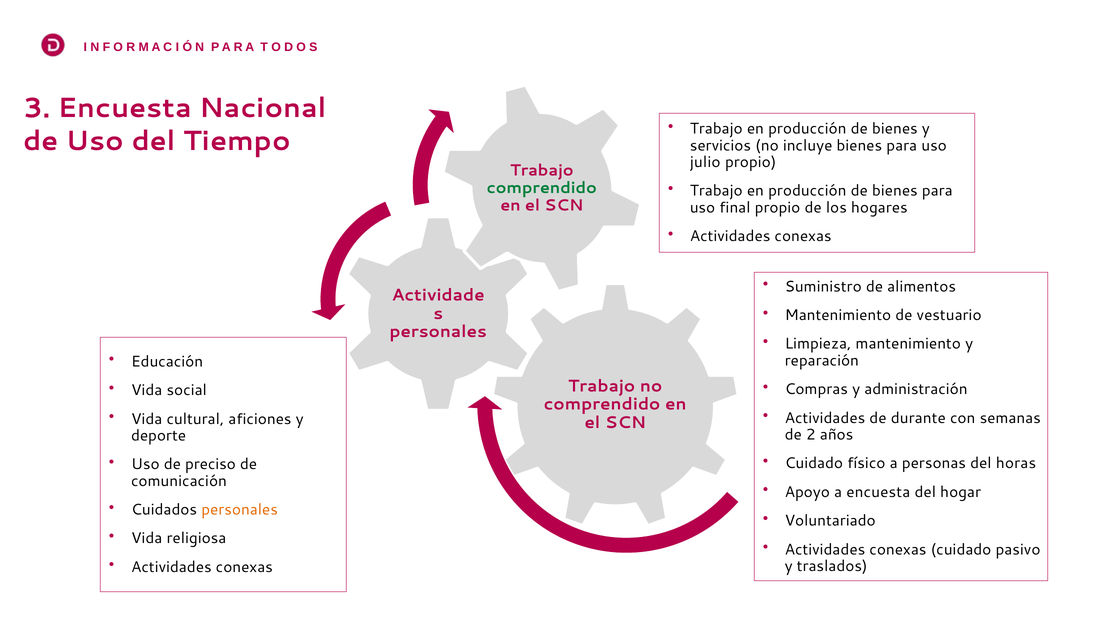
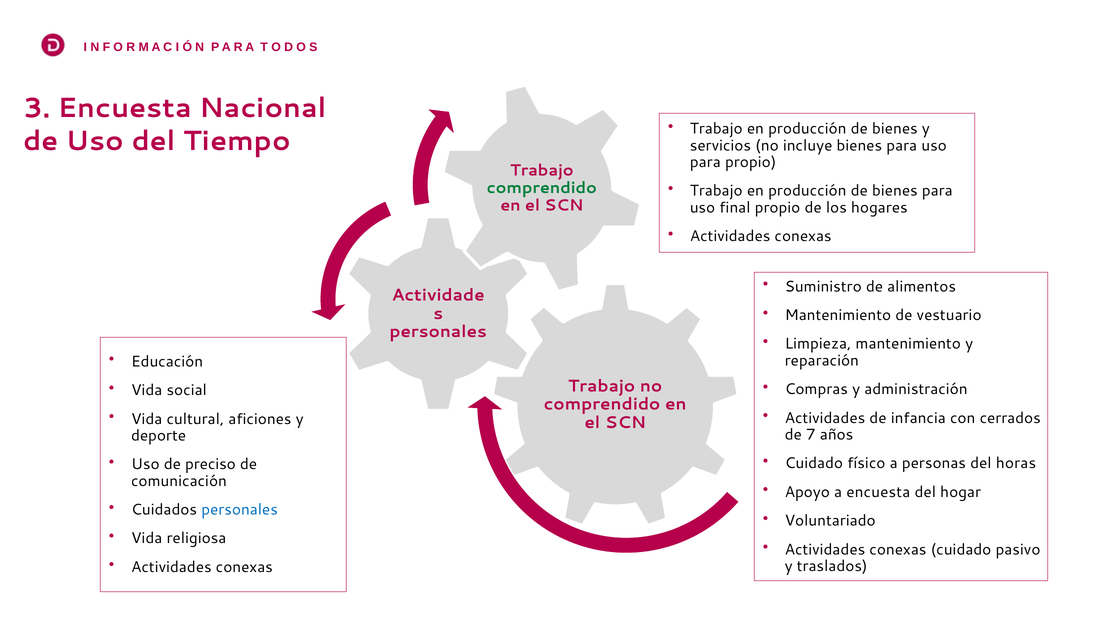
julio: julio -> para (705, 162)
durante: durante -> infancia (918, 418)
semanas: semanas -> cerrados (1010, 418)
2: 2 -> 7 (811, 435)
personales colour: orange -> blue (240, 510)
